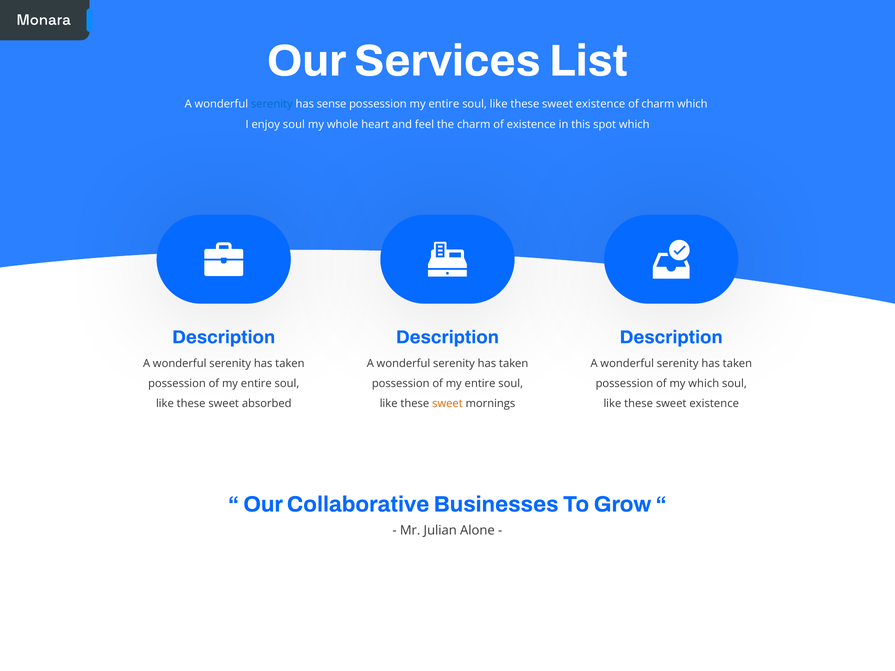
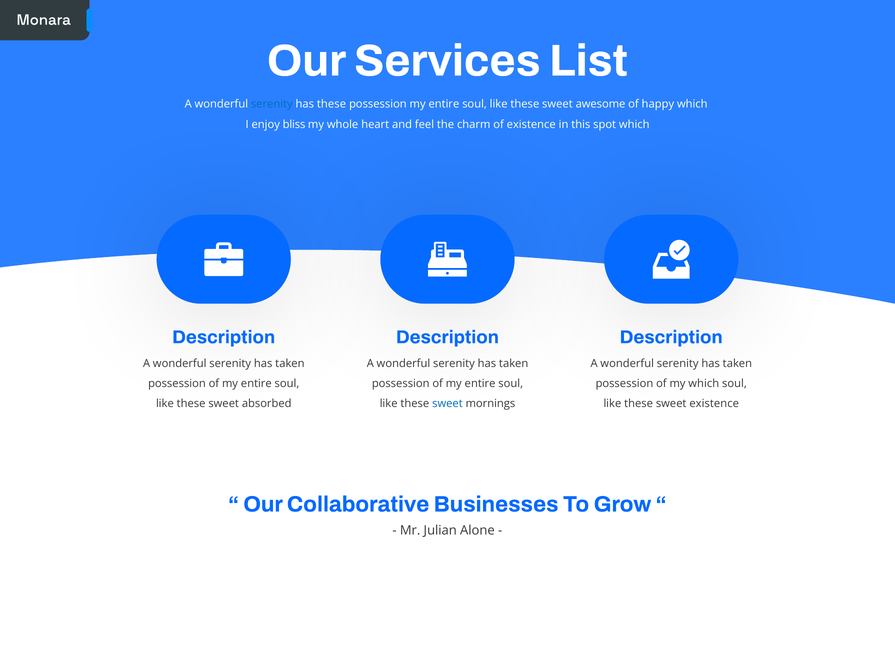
has sense: sense -> these (331, 104)
existence: existence -> awesome (601, 104)
of charm: charm -> happy (658, 104)
enjoy soul: soul -> bliss (294, 124)
sweet colour: orange -> blue (447, 404)
